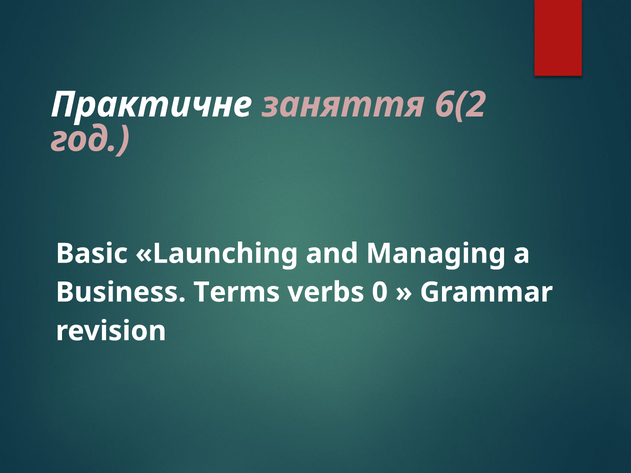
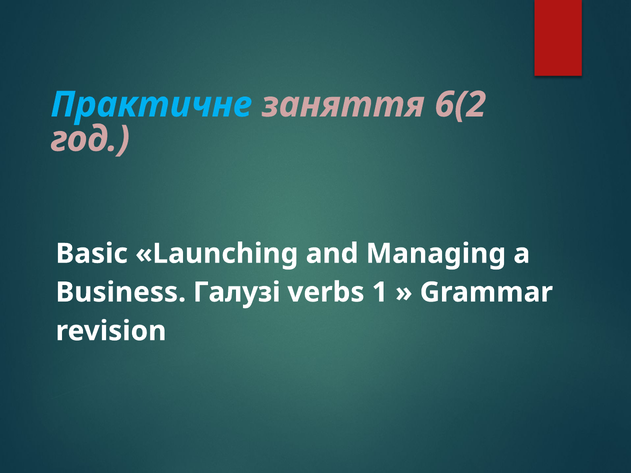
Практичне colour: white -> light blue (151, 105)
Terms: Terms -> Галузі (237, 292)
0: 0 -> 1 (380, 292)
